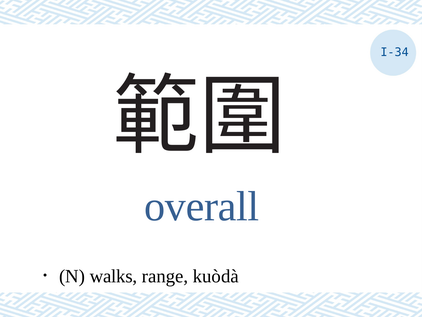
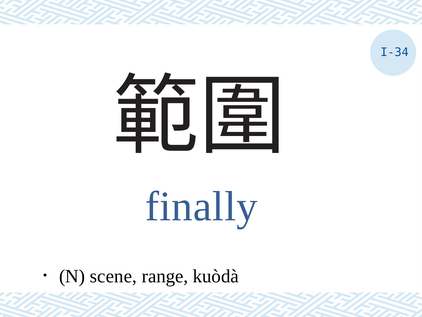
overall: overall -> finally (201, 206)
walks: walks -> scene (113, 276)
